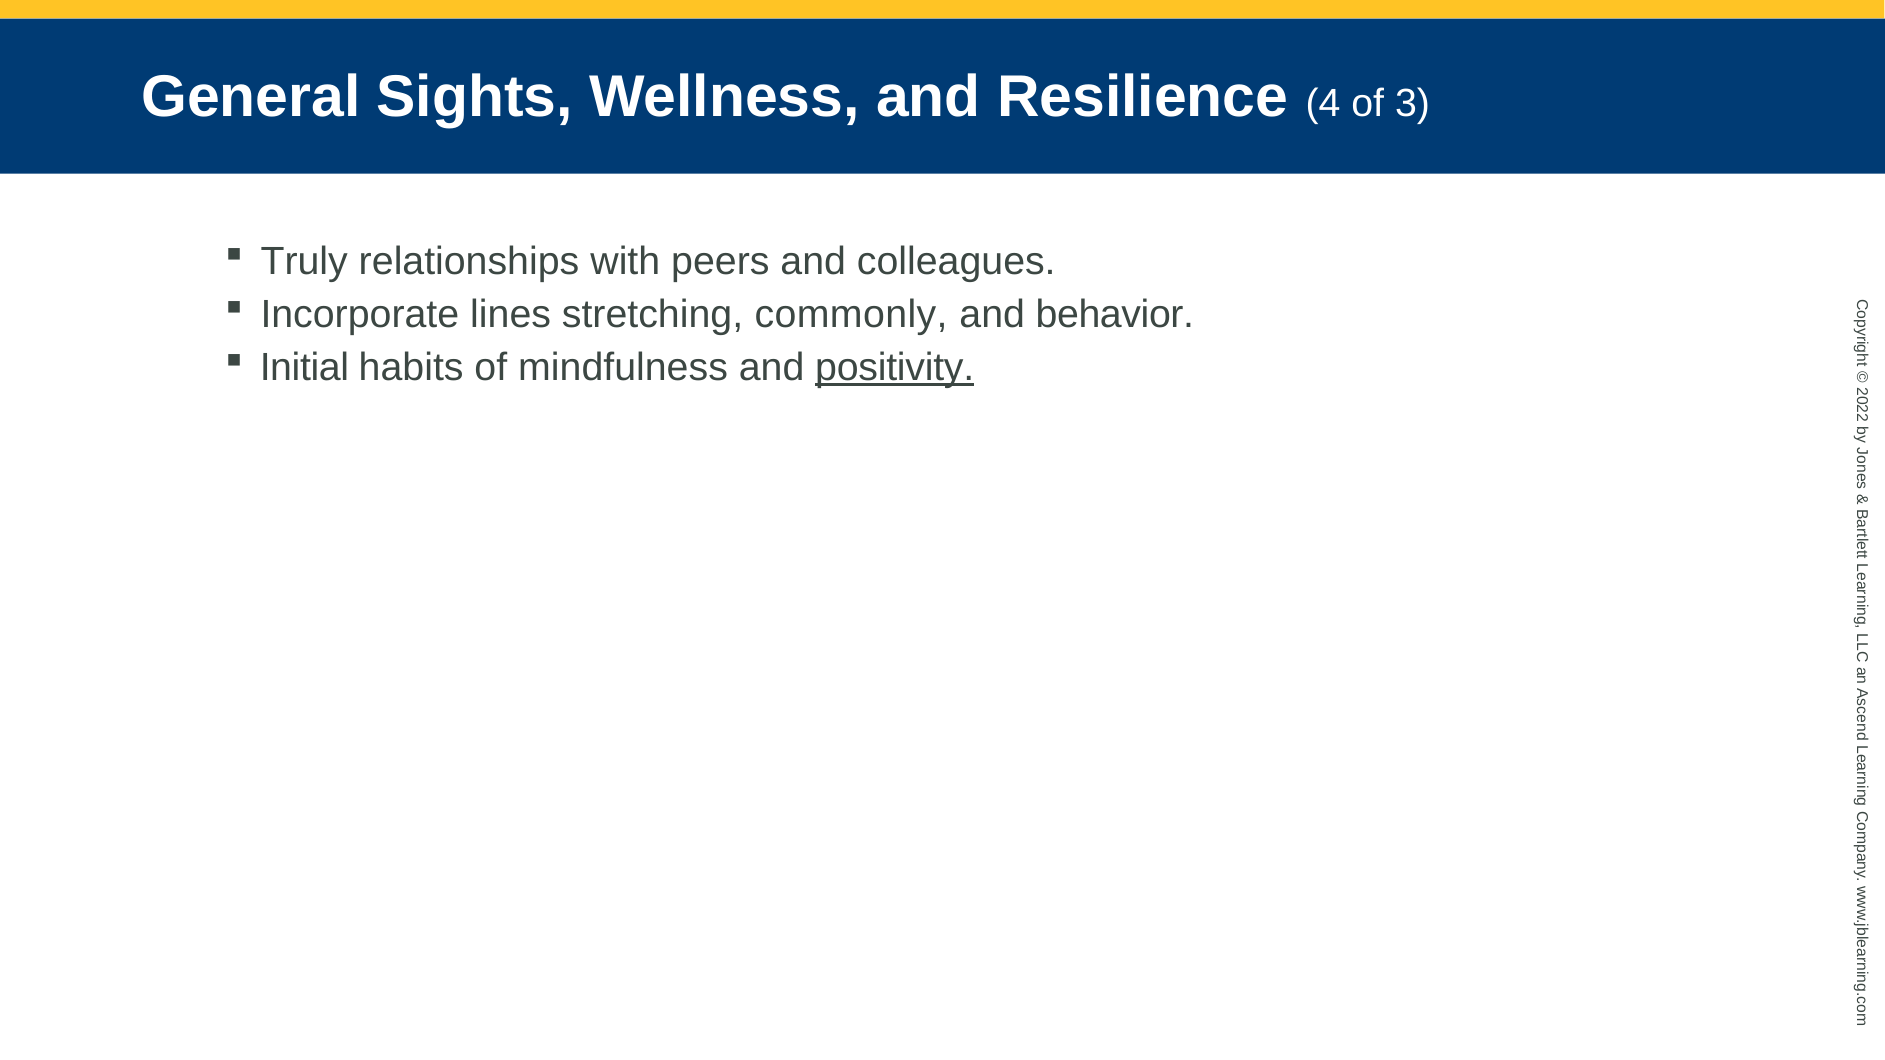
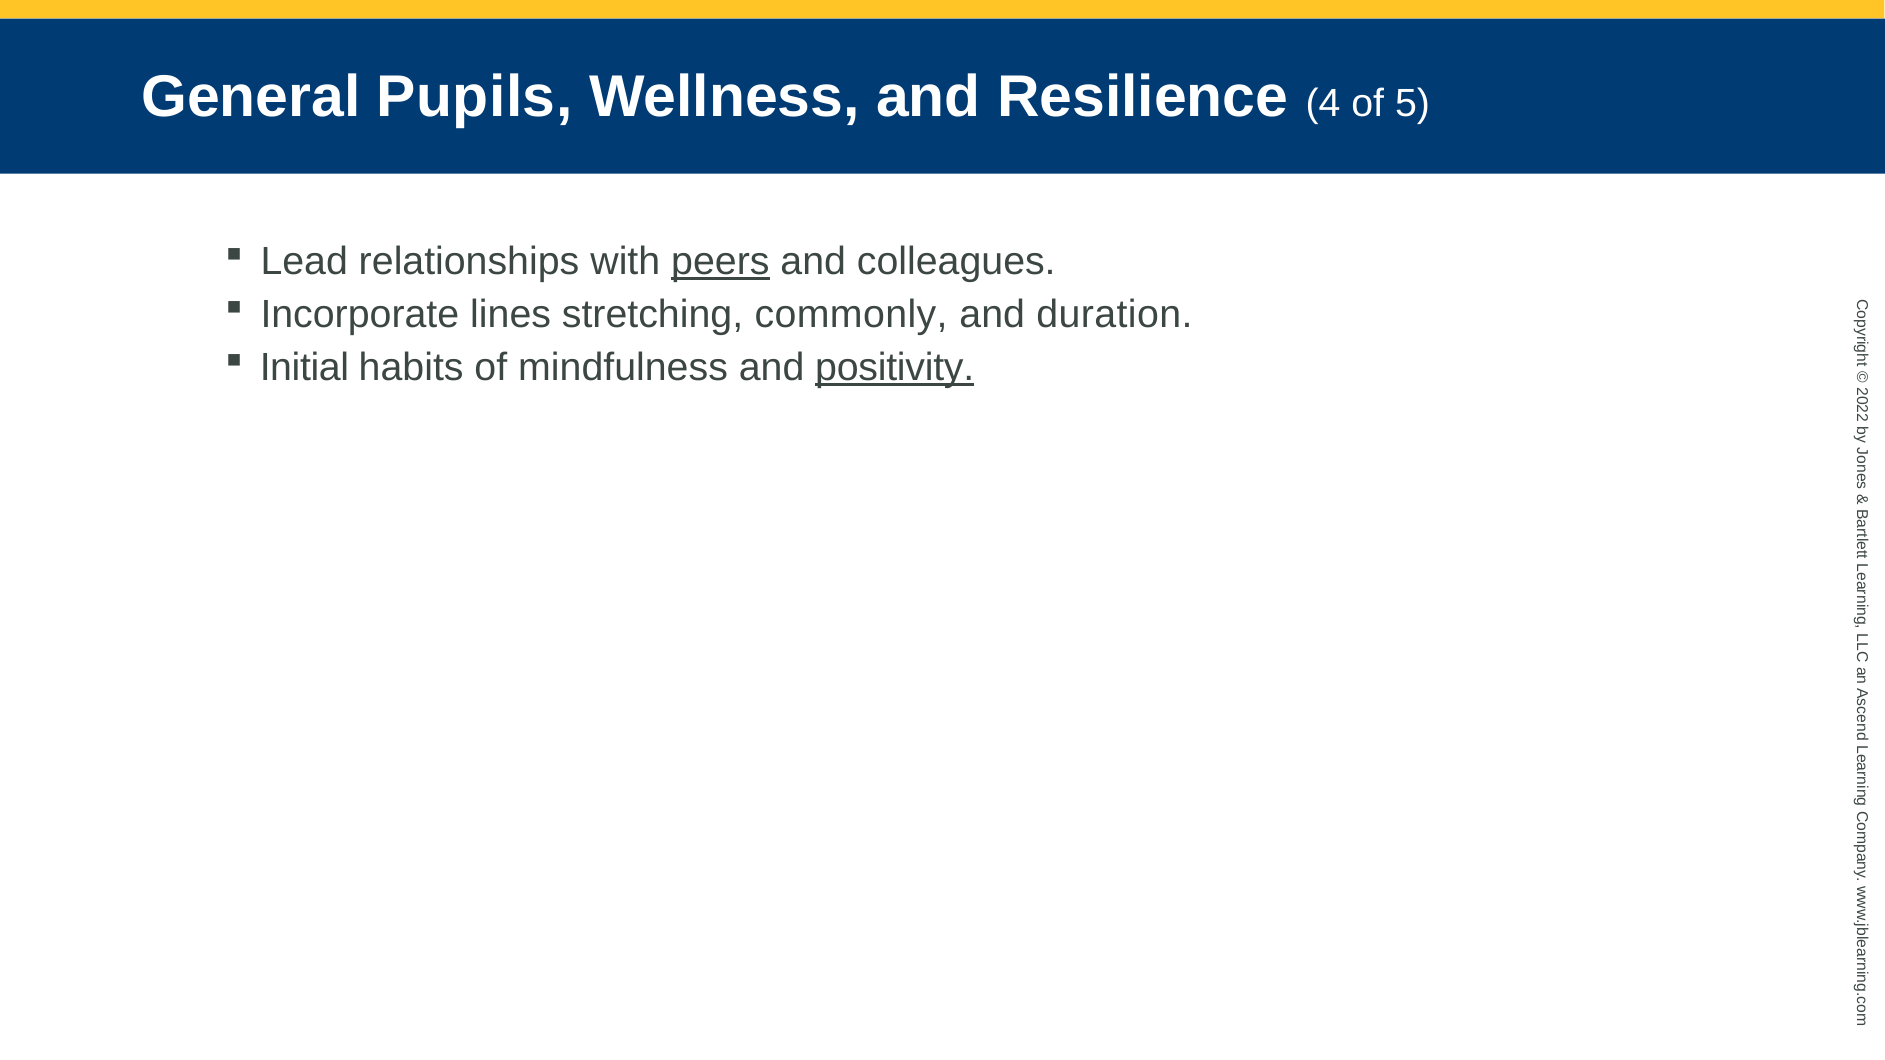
Sights: Sights -> Pupils (475, 97)
3: 3 -> 5 (1412, 103)
Truly: Truly -> Lead (304, 262)
peers underline: none -> present (720, 262)
behavior: behavior -> duration (1114, 315)
